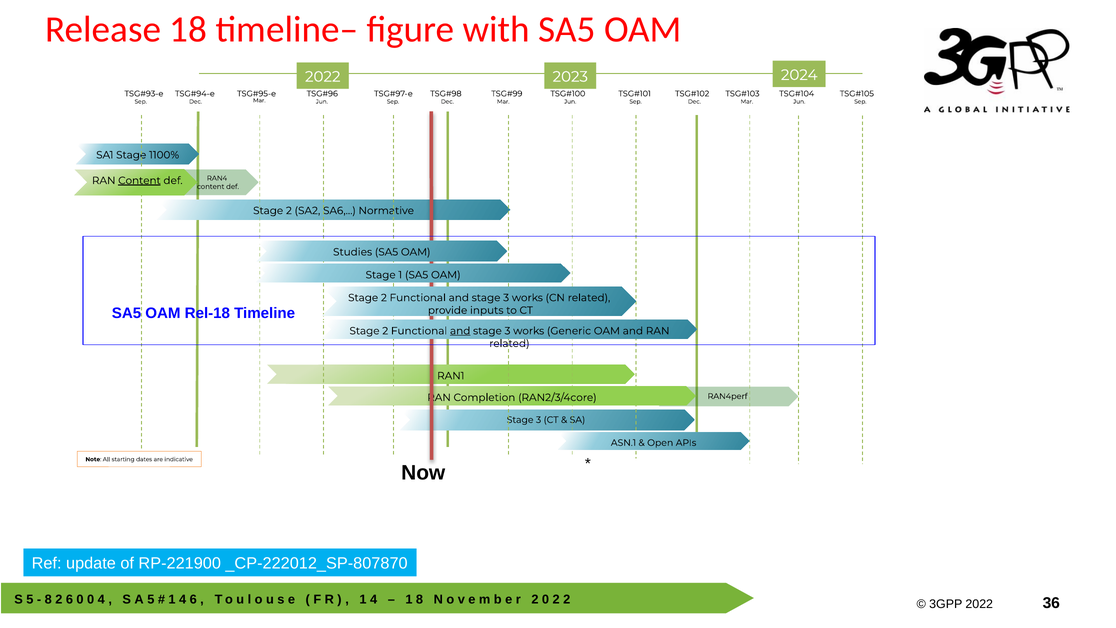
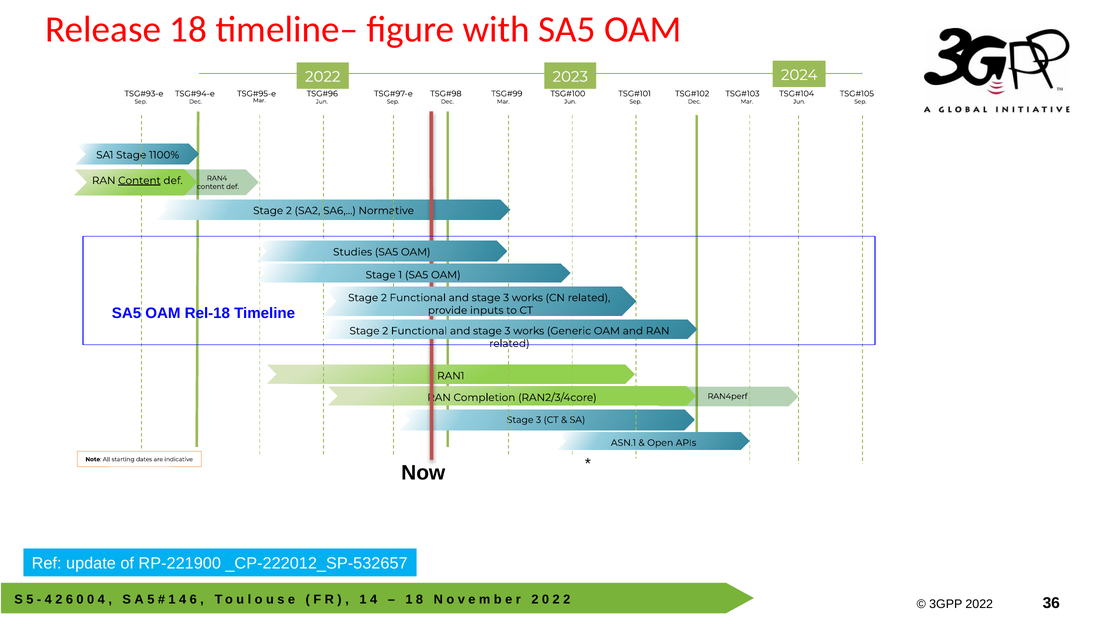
and underline: present -> none (460, 331)
_CP-222012_SP-807870: _CP-222012_SP-807870 -> _CP-222012_SP-532657 (317, 563)
8: 8 -> 4 (48, 599)
